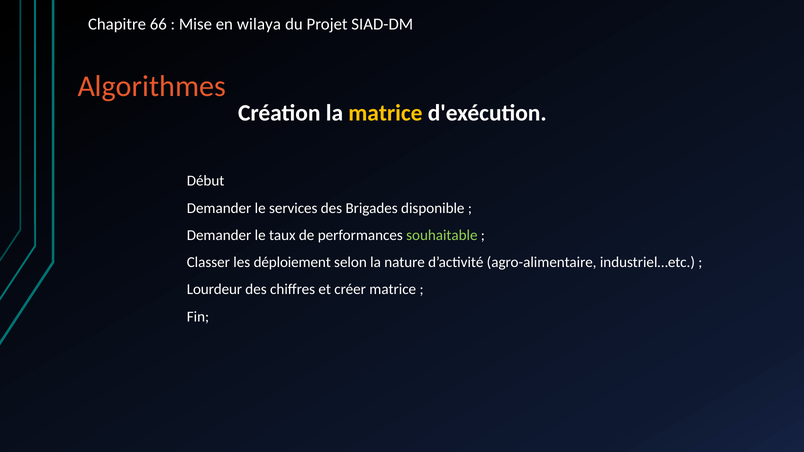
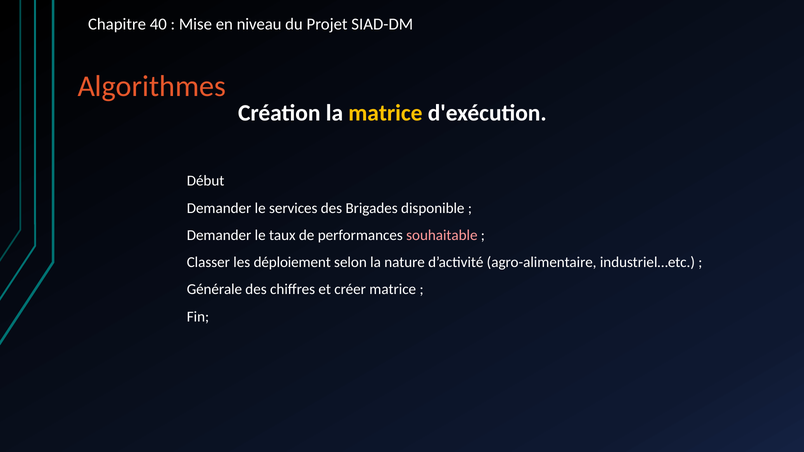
66: 66 -> 40 (158, 24)
wilaya: wilaya -> niveau (259, 24)
souhaitable colour: light green -> pink (442, 235)
Lourdeur: Lourdeur -> Générale (214, 290)
